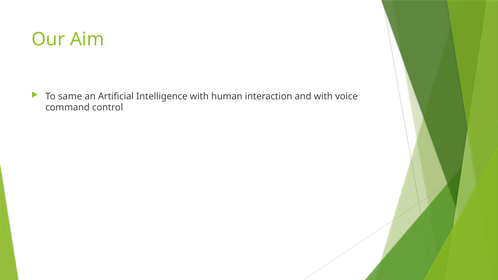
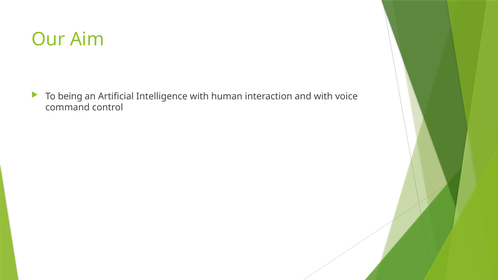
same: same -> being (70, 96)
